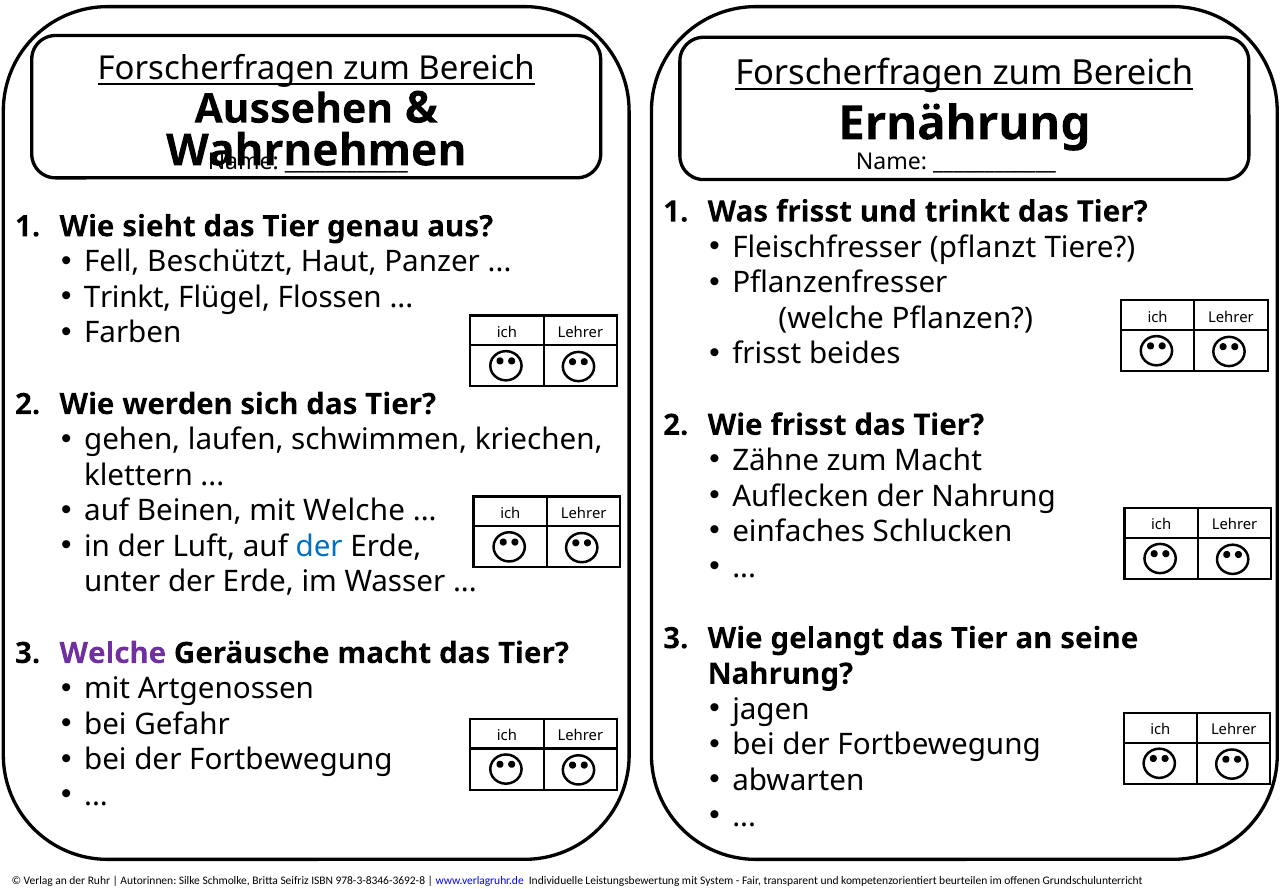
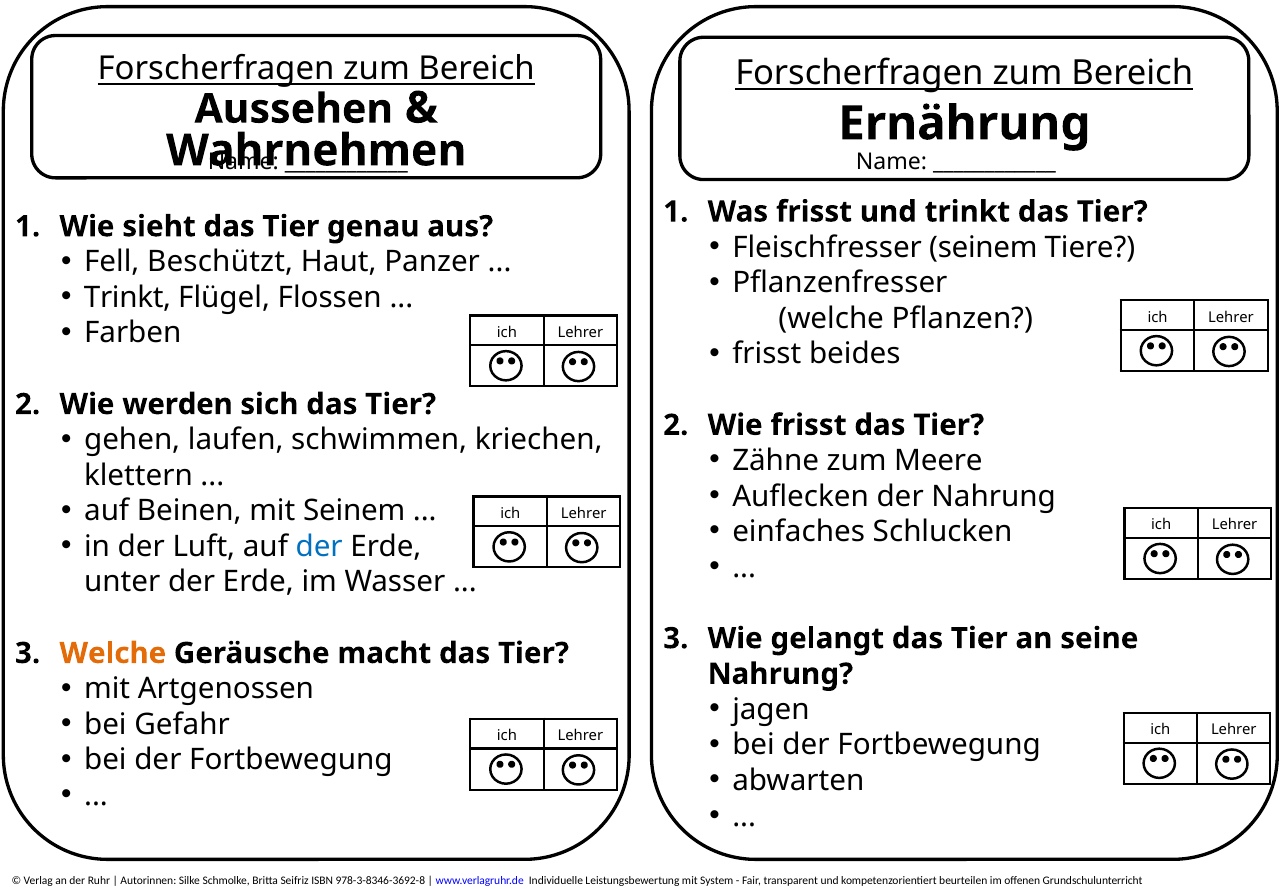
Fleischfresser pflanzt: pflanzt -> seinem (983, 247)
zum Macht: Macht -> Meere (938, 461)
mit Welche: Welche -> Seinem (354, 511)
Welche colour: purple -> orange (113, 653)
